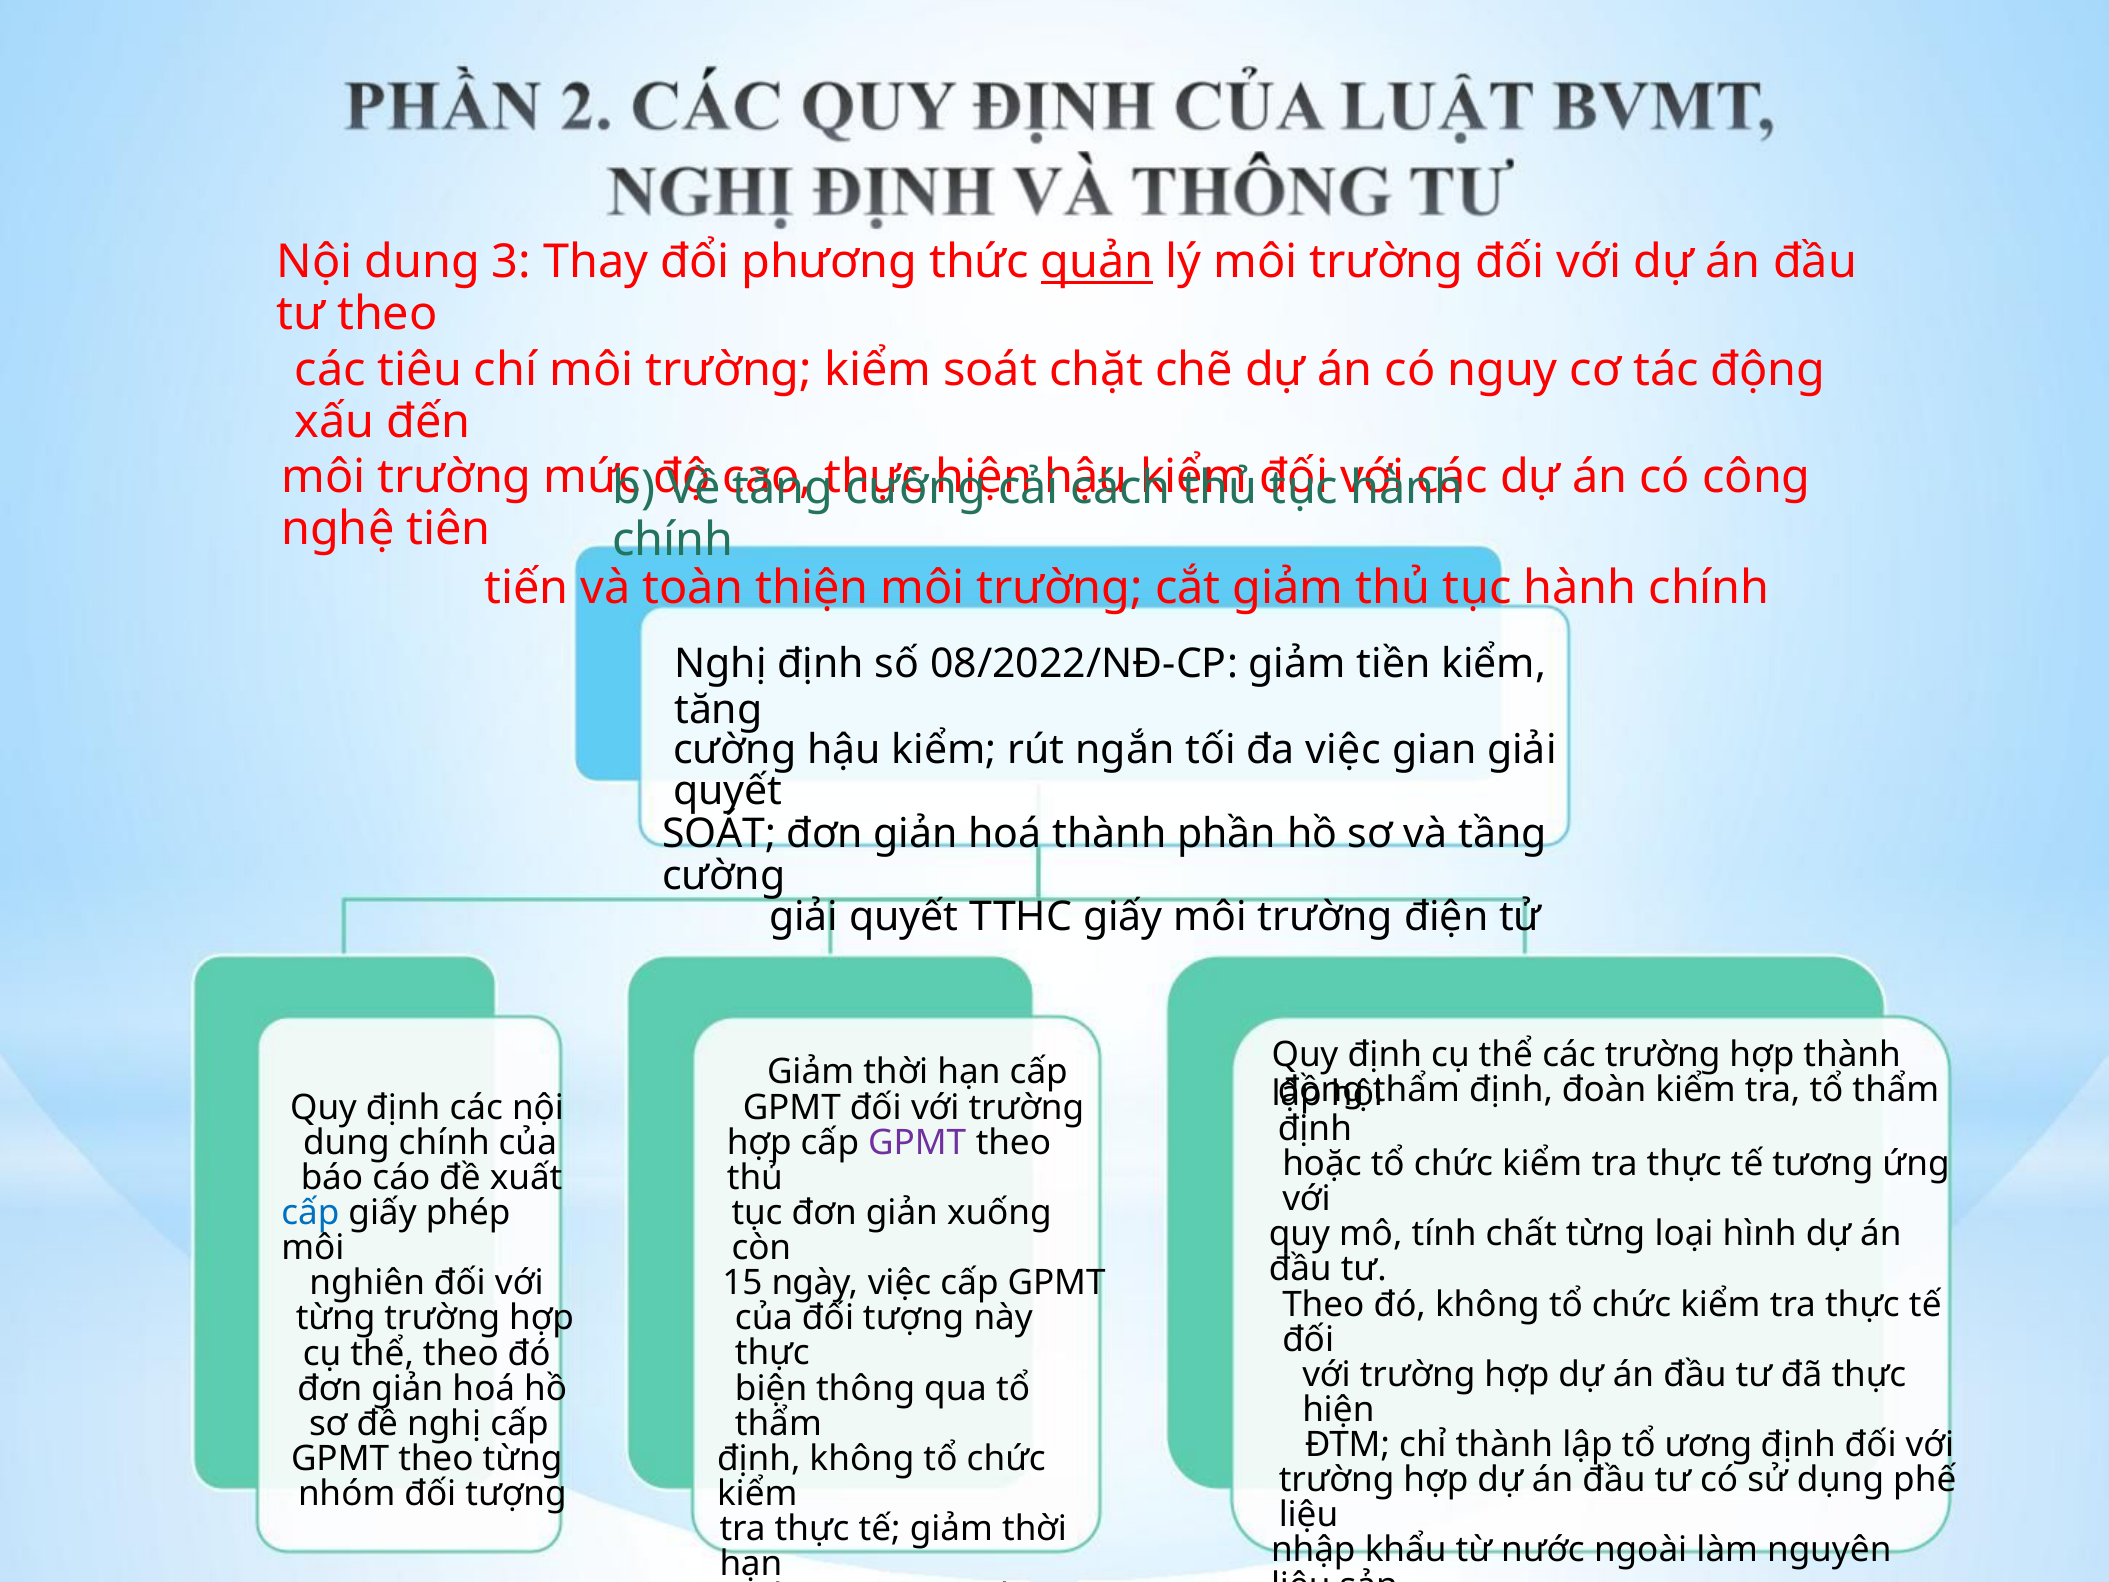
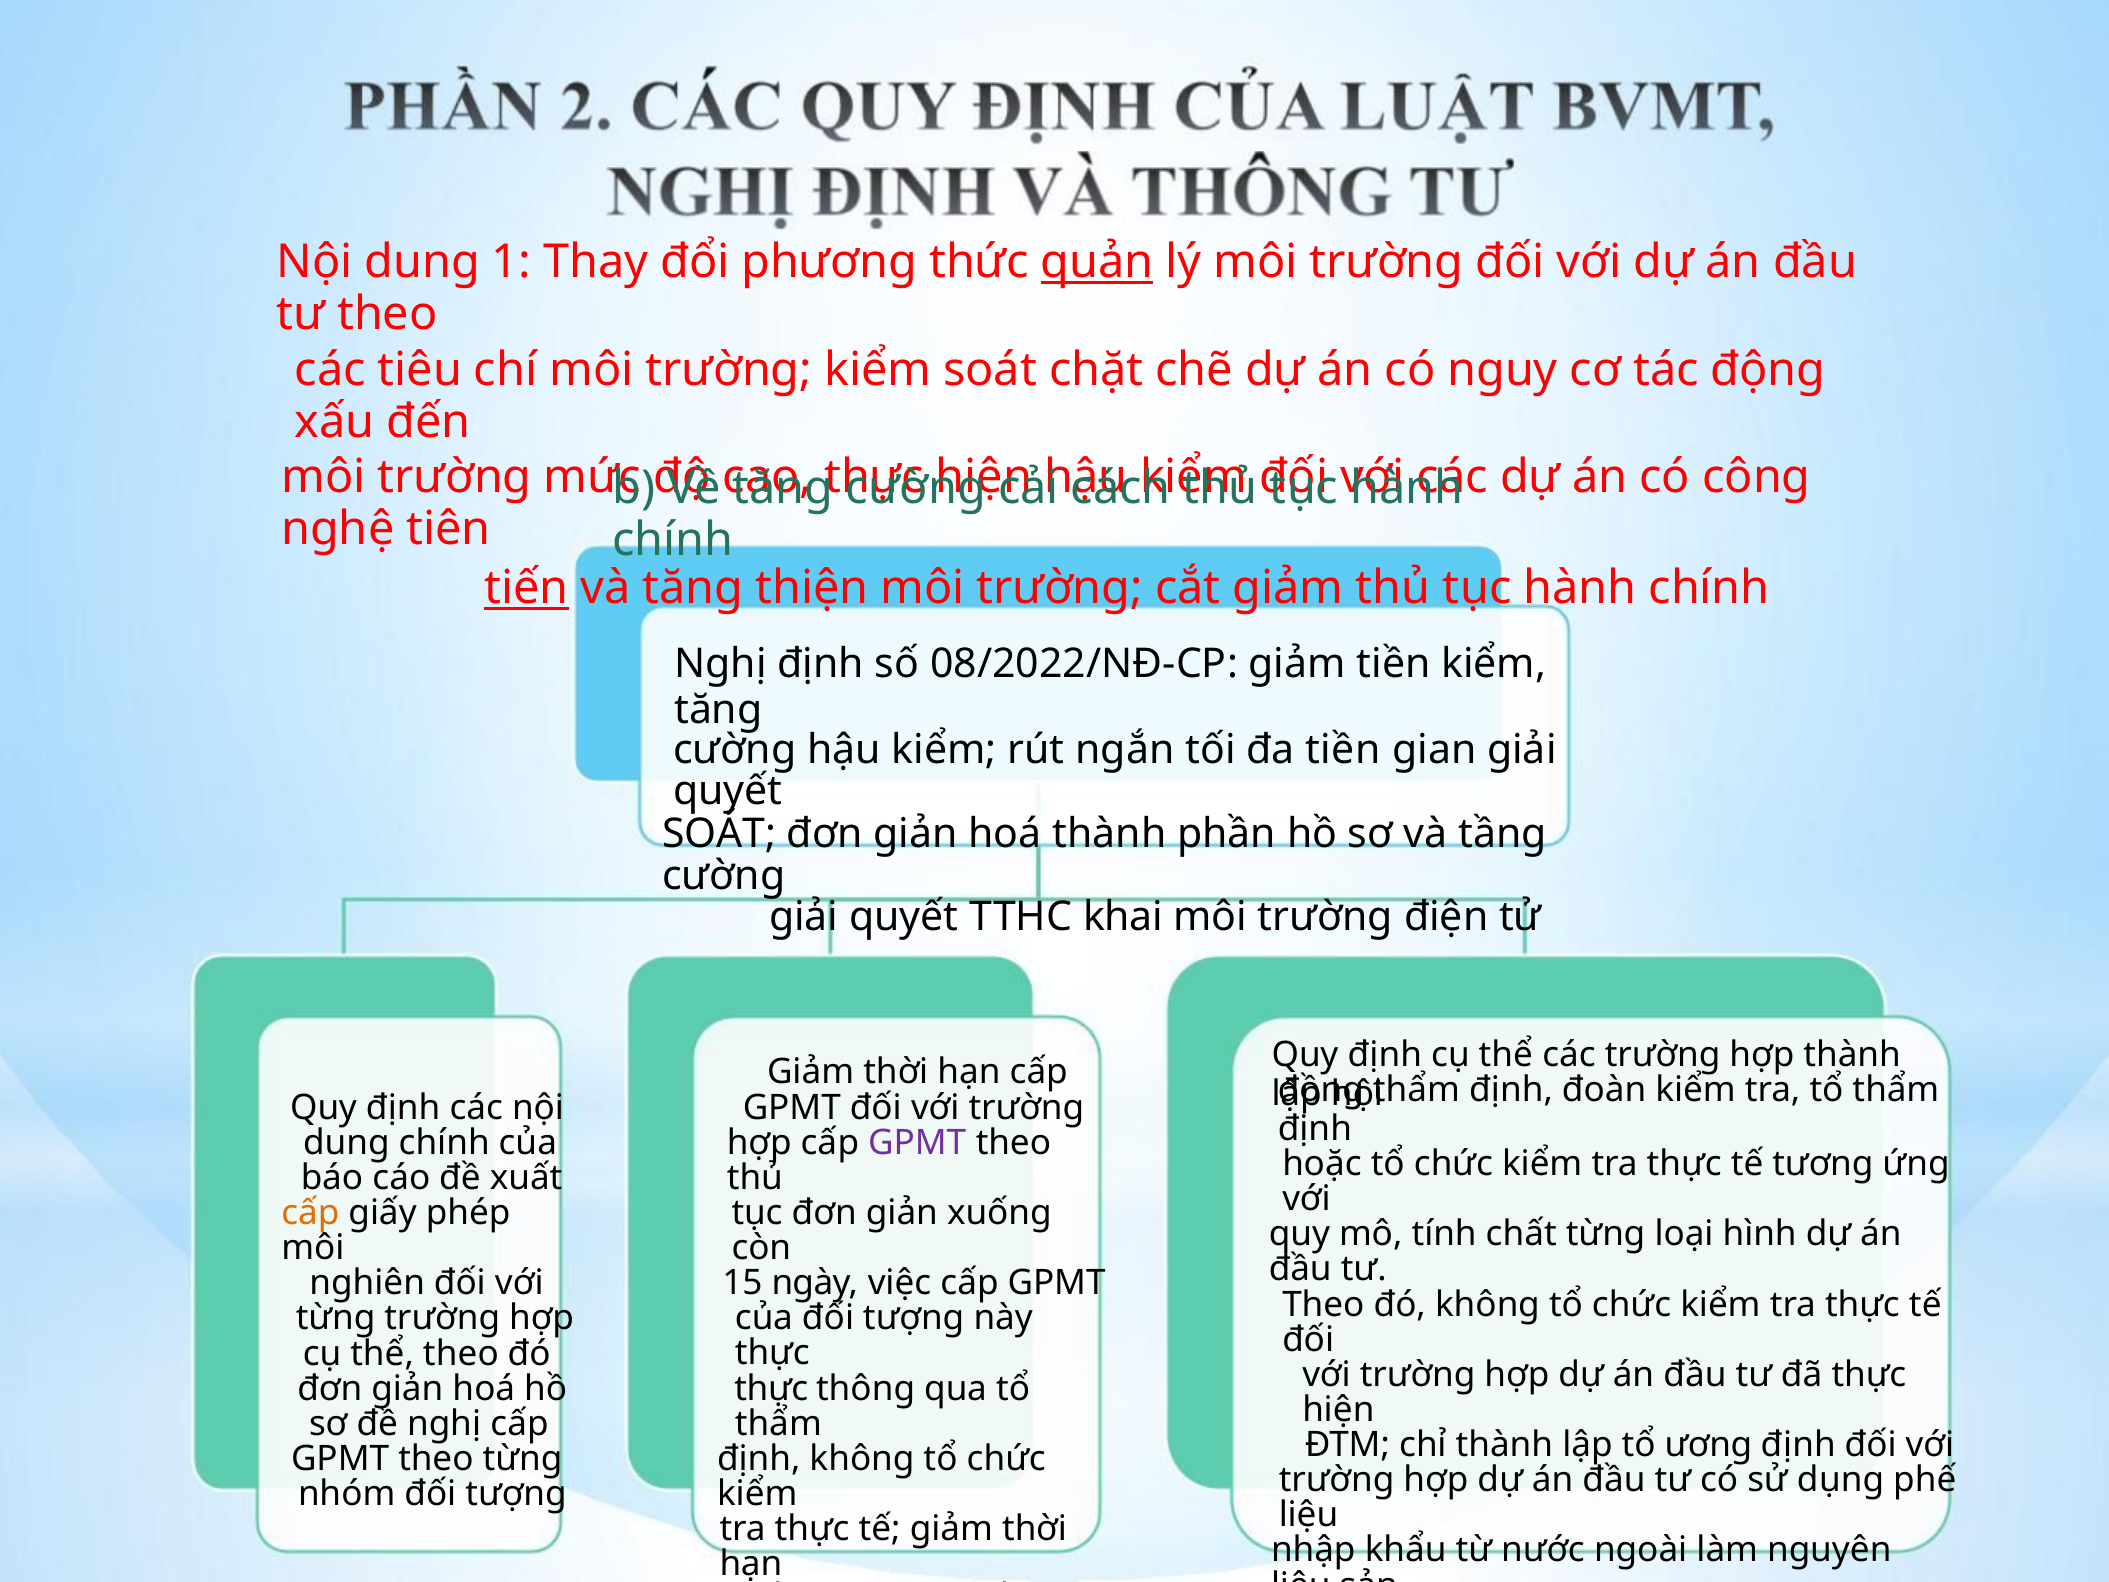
3: 3 -> 1 (511, 262)
tiến underline: none -> present (526, 588)
và toàn: toàn -> tăng (693, 588)
đa việc: việc -> tiền (1343, 750)
TTHC giấy: giấy -> khai (1123, 916)
cấp colour: blue -> orange (310, 1213)
biện: biện -> thực (771, 1388)
